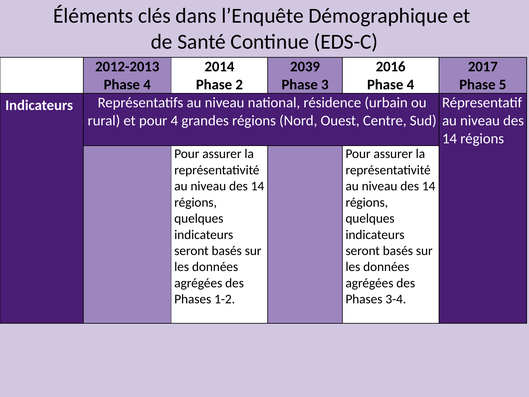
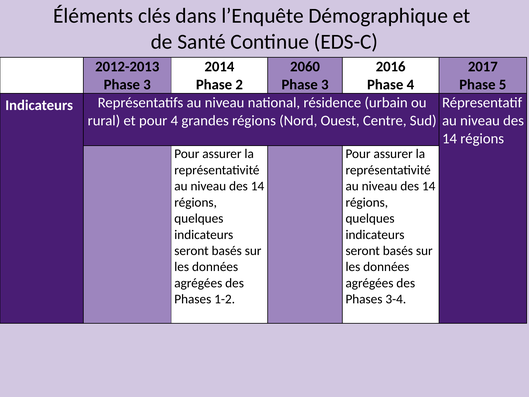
2039: 2039 -> 2060 (305, 67)
4: 4 -> 3 (147, 85)
